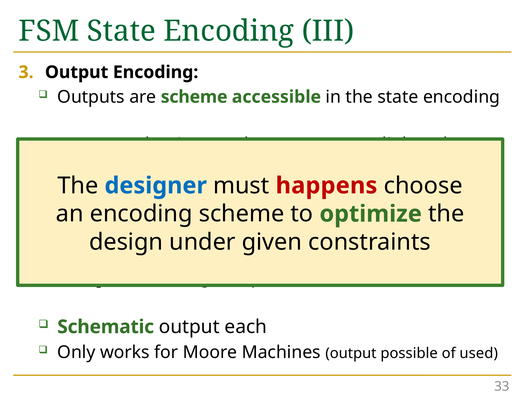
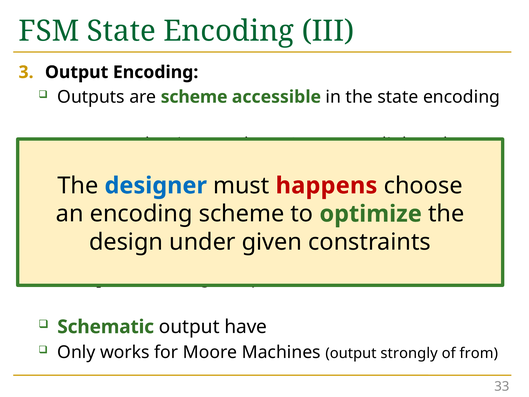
output each: each -> have (246, 327)
possible: possible -> strongly (409, 353)
used: used -> from (479, 353)
